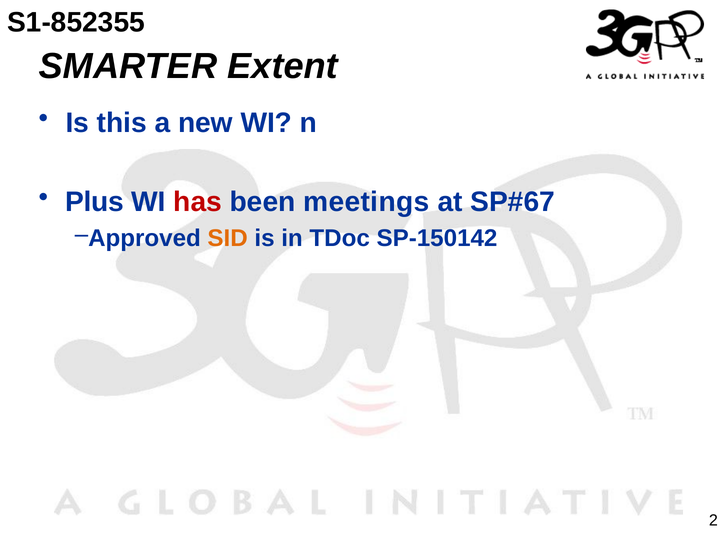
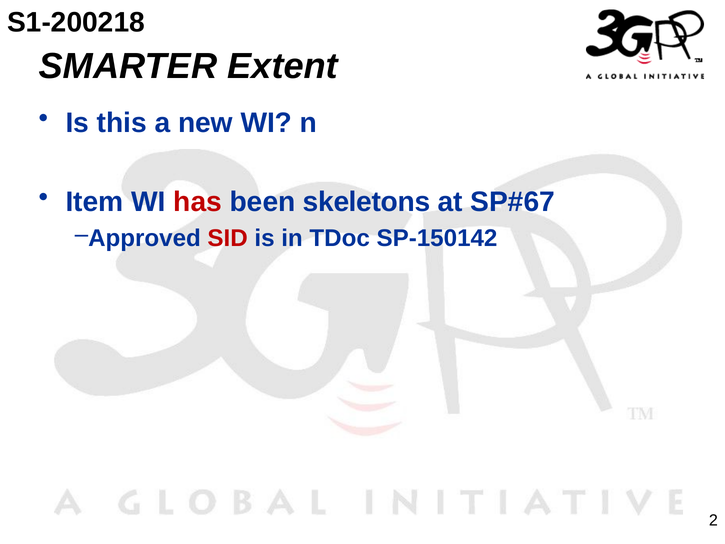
S1-852355: S1-852355 -> S1-200218 (76, 22)
Plus: Plus -> Item (95, 202)
meetings: meetings -> skeletons (367, 202)
SID colour: orange -> red (228, 238)
